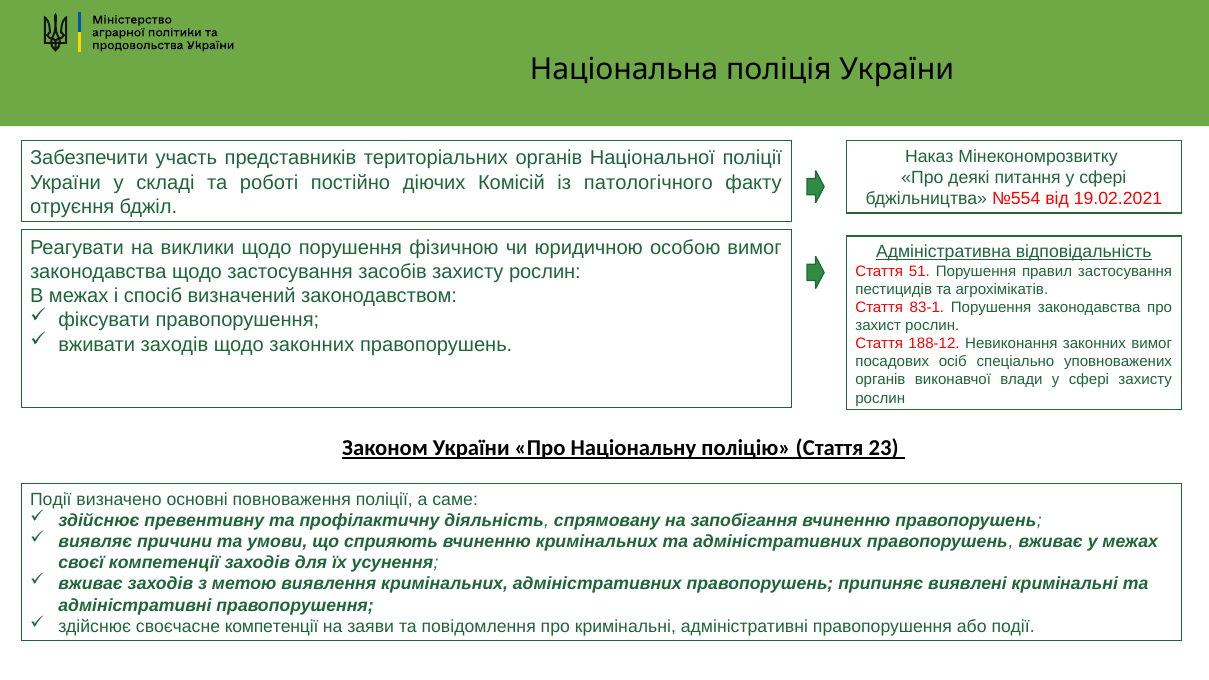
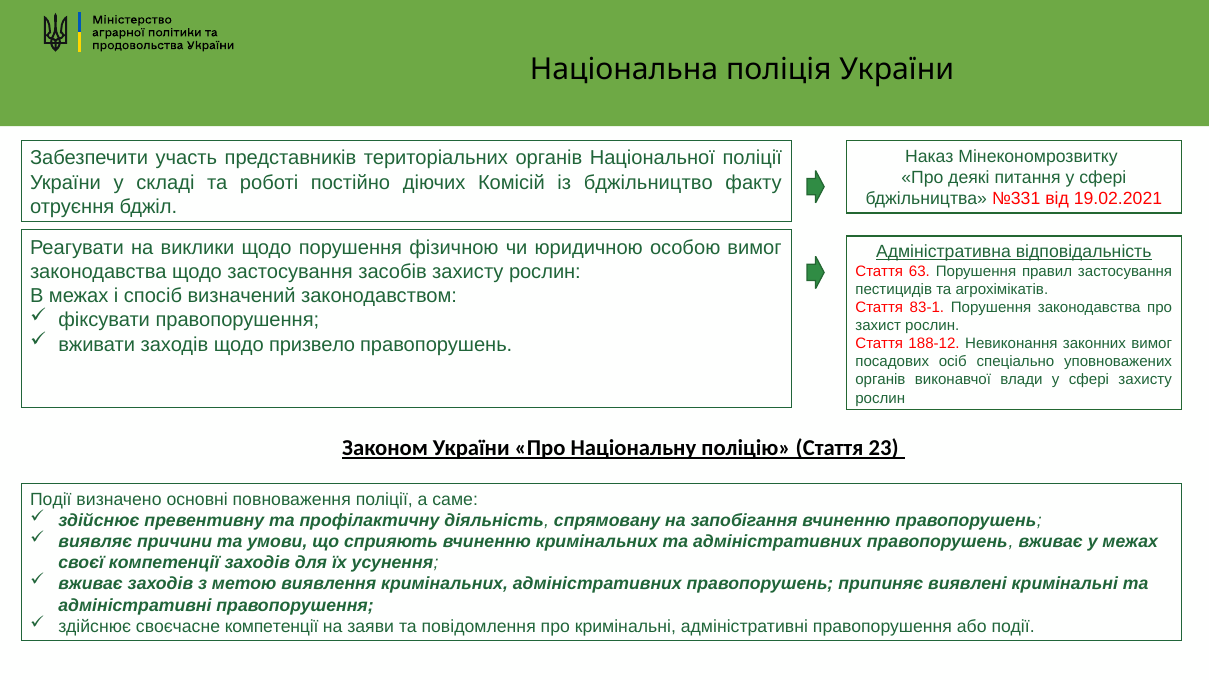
патологічного: патологічного -> бджільництво (648, 182)
№554: №554 -> №331 (1016, 199)
51: 51 -> 63 (919, 271)
щодо законних: законних -> призвело (312, 344)
